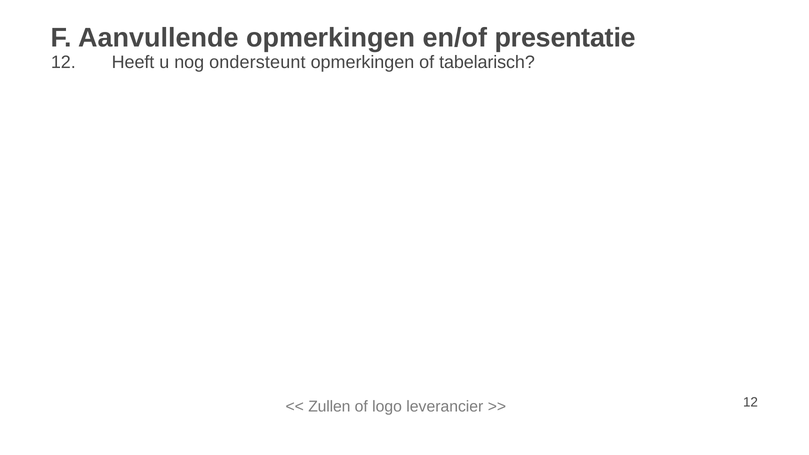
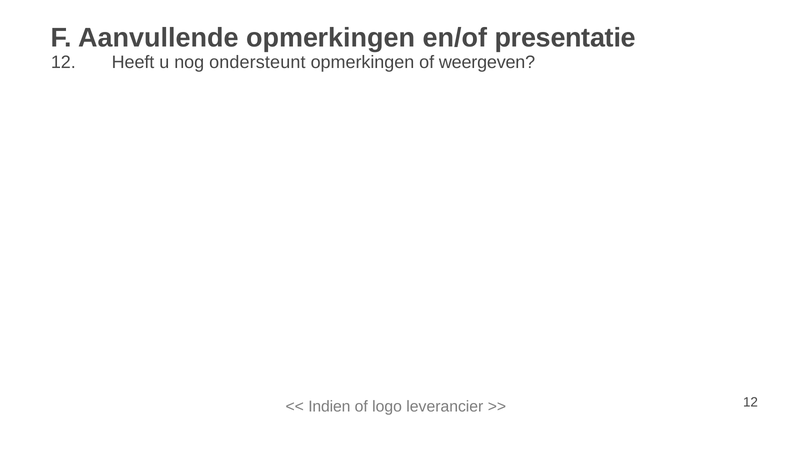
tabelarisch: tabelarisch -> weergeven (487, 62)
Zullen: Zullen -> Indien (329, 407)
